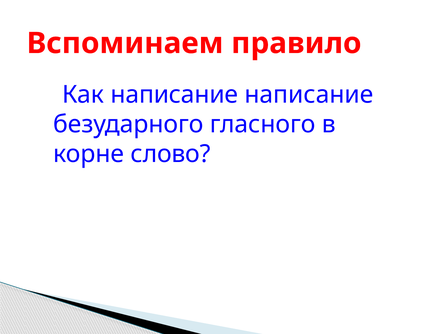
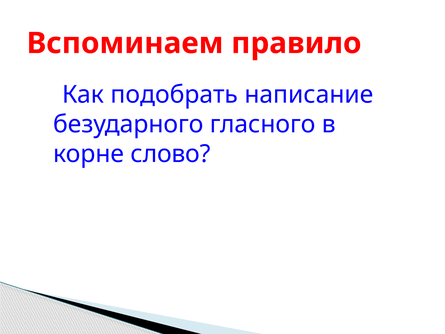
Как написание: написание -> подобрать (174, 95)
